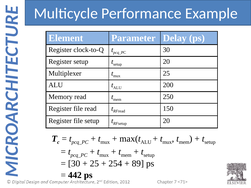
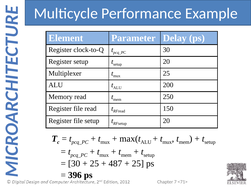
254: 254 -> 487 (115, 164)
89: 89 -> 25 (138, 164)
442: 442 -> 396 (75, 175)
